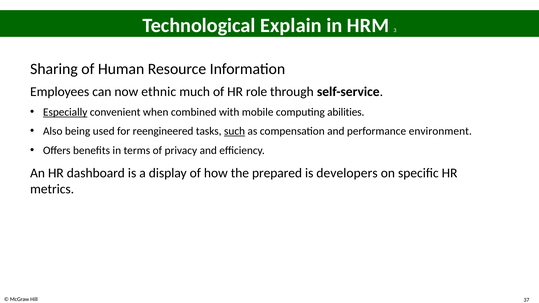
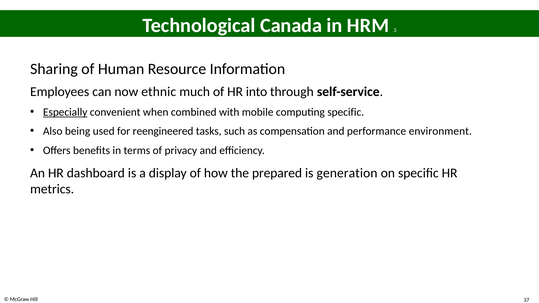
Explain: Explain -> Canada (291, 26)
role: role -> into (257, 92)
computing abilities: abilities -> specific (346, 112)
such underline: present -> none (235, 131)
developers: developers -> generation (347, 173)
